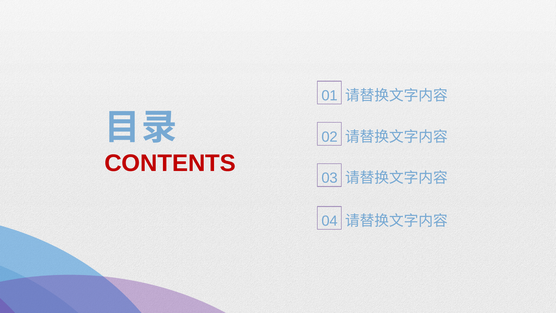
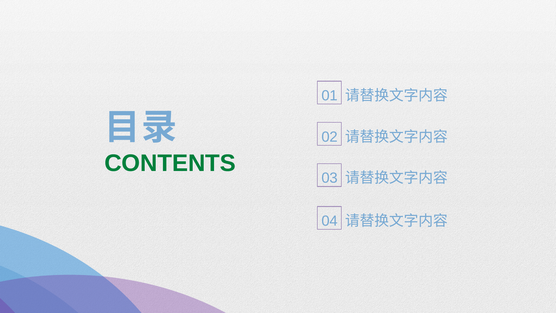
CONTENTS colour: red -> green (170, 163)
